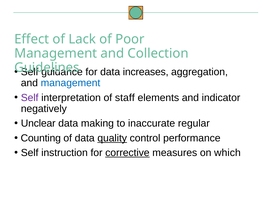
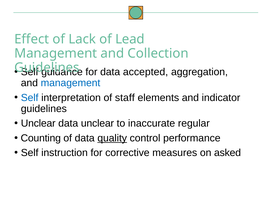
Poor: Poor -> Lead (130, 39)
increases: increases -> accepted (146, 72)
Self colour: purple -> blue (30, 98)
negatively: negatively -> guidelines (44, 109)
data making: making -> unclear (97, 124)
corrective underline: present -> none (127, 153)
which: which -> asked (228, 153)
